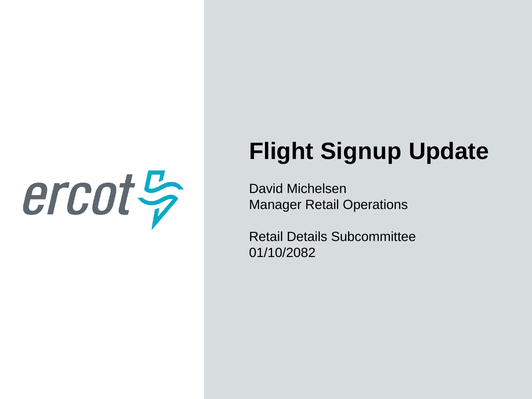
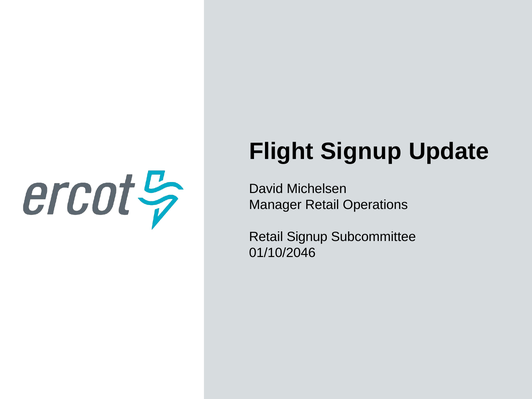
Retail Details: Details -> Signup (307, 237)
01/10/2082: 01/10/2082 -> 01/10/2046 (282, 253)
